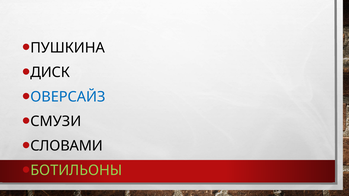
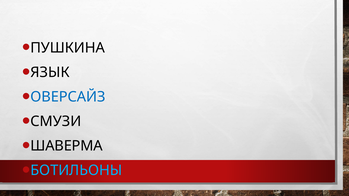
ДИСК: ДИСК -> ЯЗЫК (50, 72)
СЛОВАМИ: СЛОВАМИ -> ШАВЕРМА (67, 146)
БОТИЛЬОНЫ colour: light green -> light blue (76, 171)
